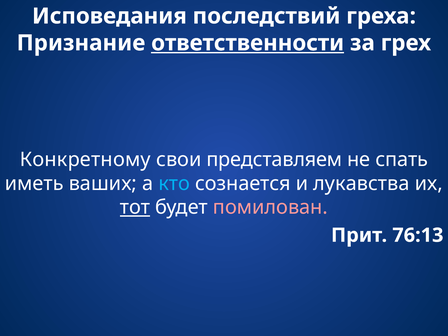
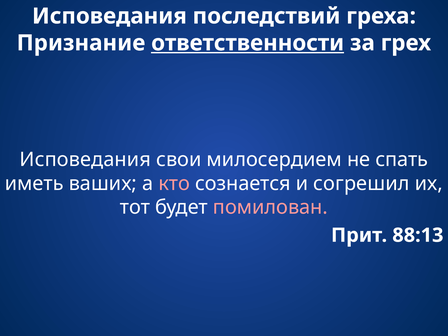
Конкретному: Конкретному -> Исповедания (85, 160)
представляем: представляем -> милосердием (274, 160)
кто colour: light blue -> pink (174, 183)
лукавства: лукавства -> согрешил (361, 183)
тот underline: present -> none (135, 207)
76:13: 76:13 -> 88:13 (418, 235)
